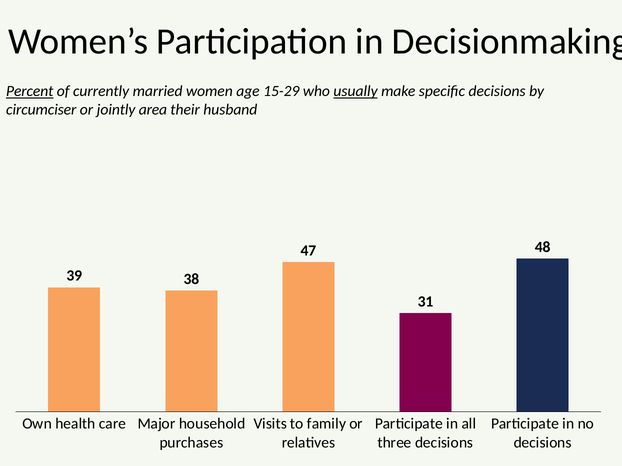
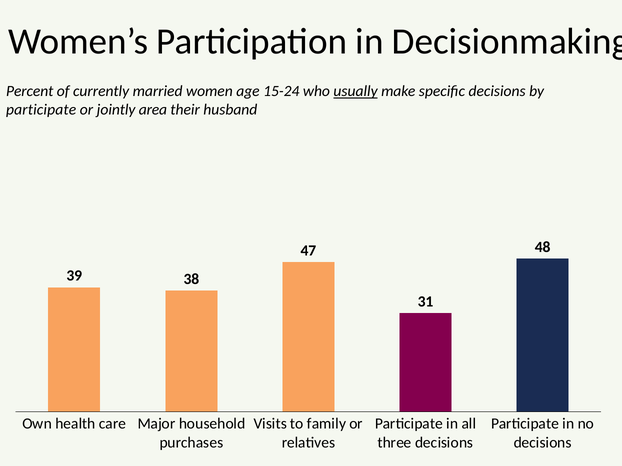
Percent underline: present -> none (30, 91)
15-29: 15-29 -> 15-24 (281, 91)
circumciser: circumciser -> participate (41, 110)
